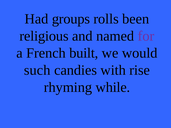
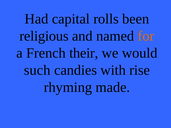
groups: groups -> capital (71, 19)
for colour: purple -> orange (146, 36)
built: built -> their (84, 53)
while: while -> made (113, 87)
